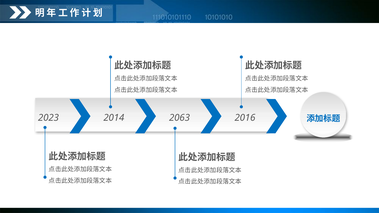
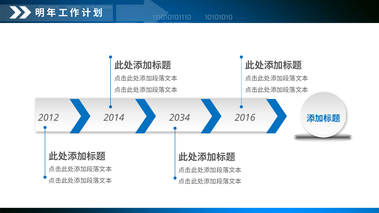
2023: 2023 -> 2012 (48, 118)
2063: 2063 -> 2034 (180, 118)
